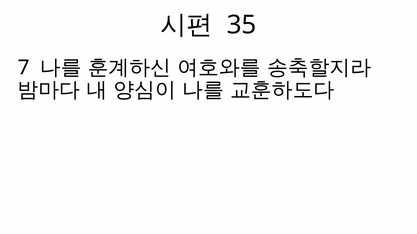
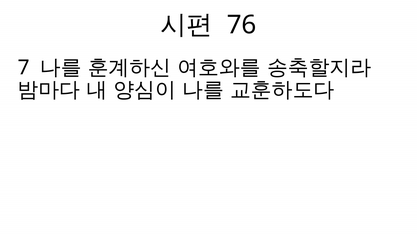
35: 35 -> 76 (242, 25)
